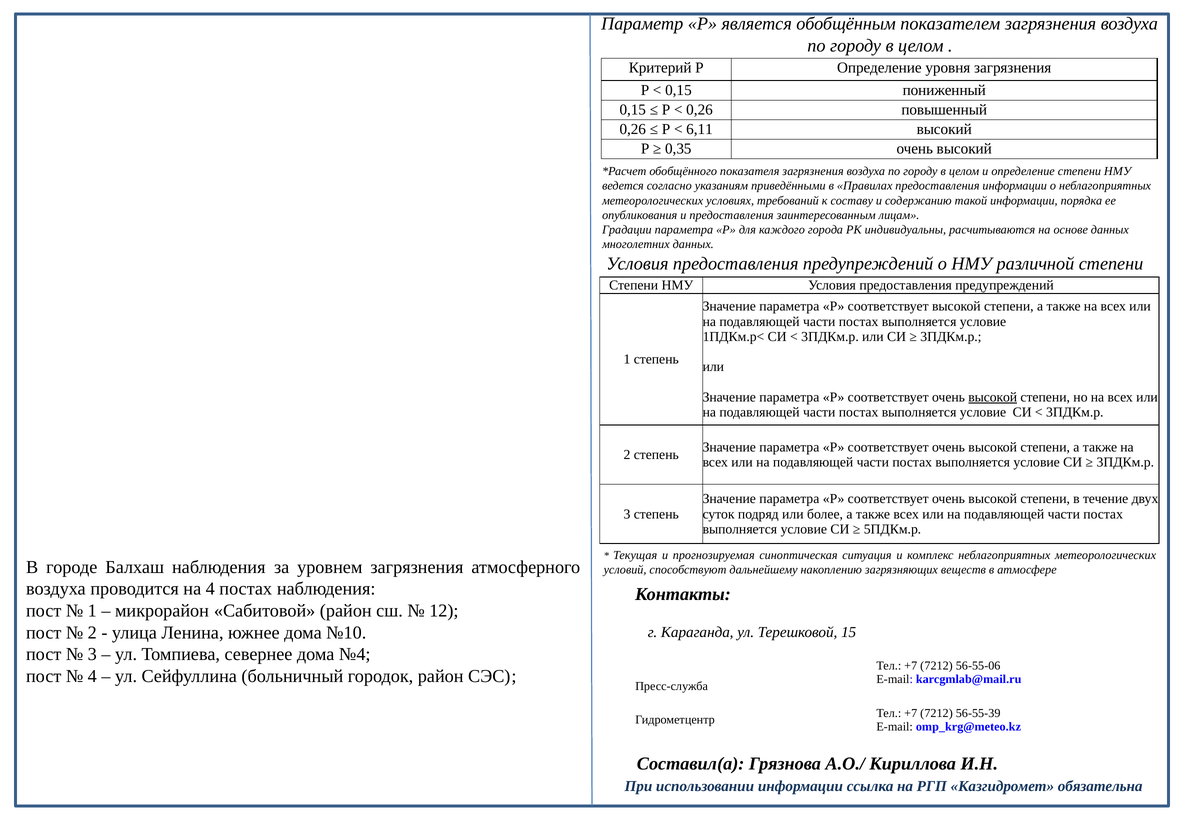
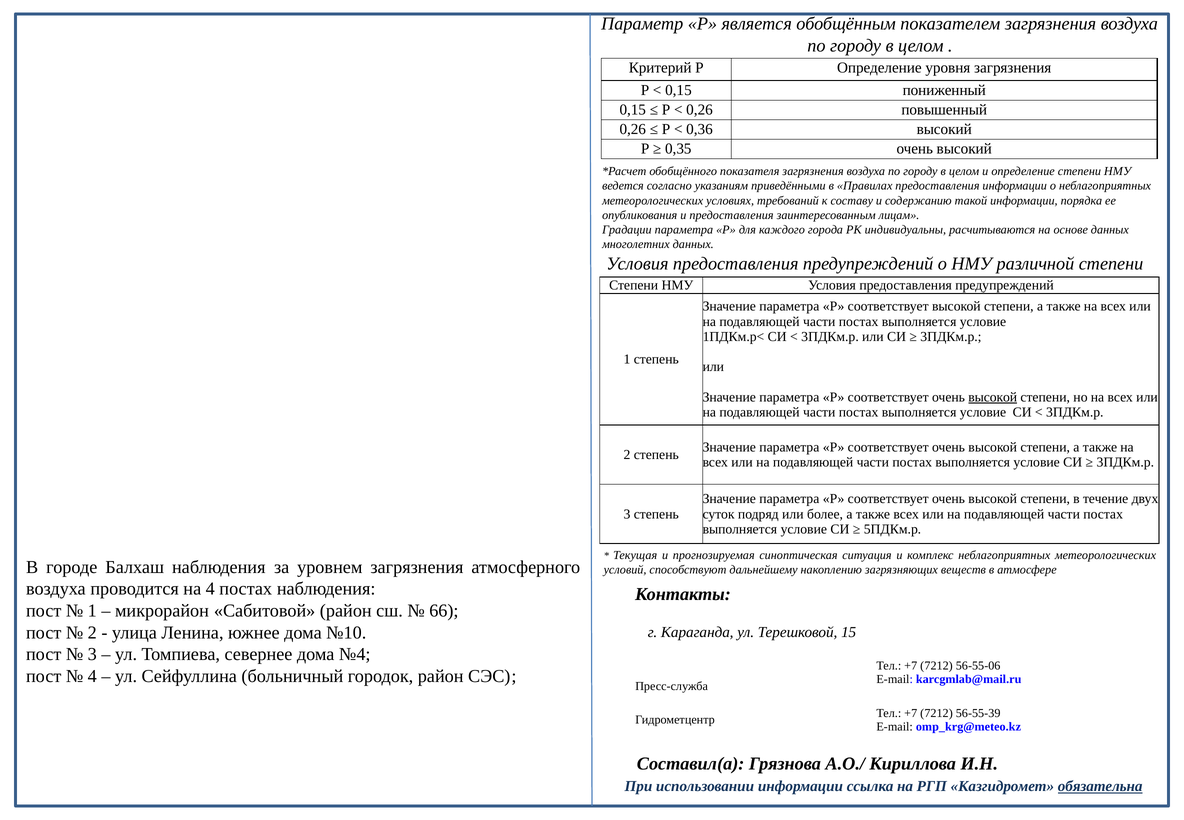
6,11: 6,11 -> 0,36 (699, 129)
12: 12 -> 66 (444, 610)
обязательна underline: none -> present (1100, 786)
